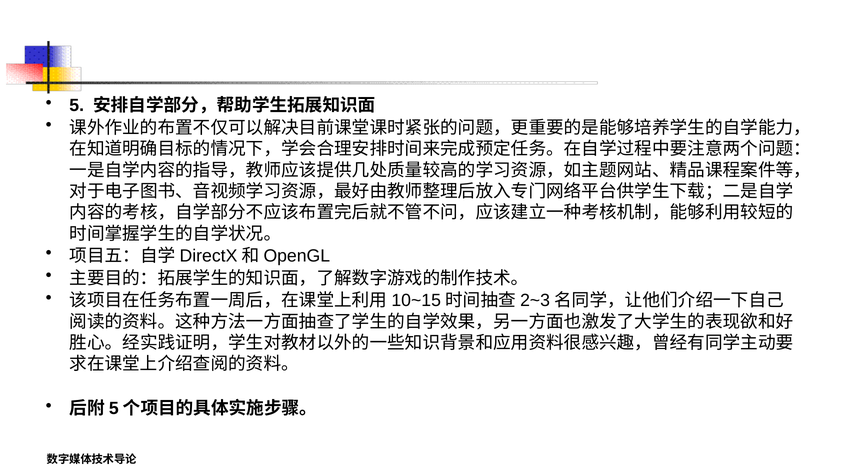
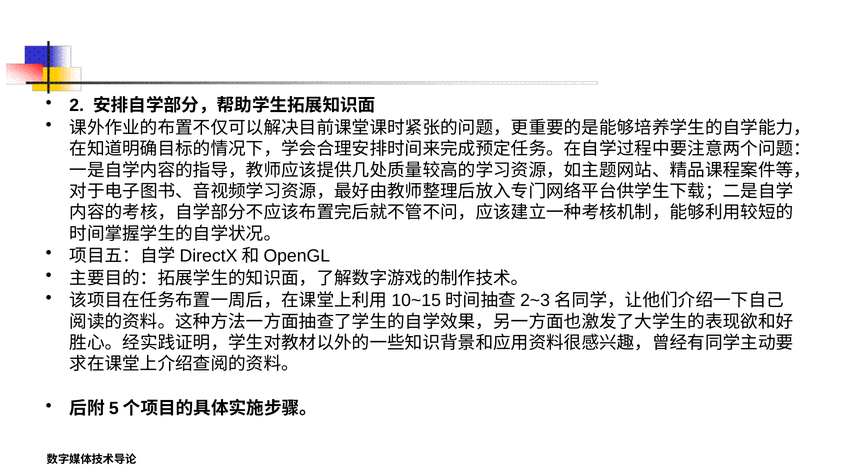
5: 5 -> 2 (77, 106)
